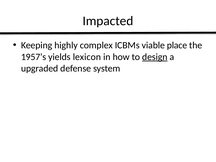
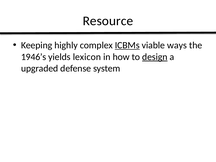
Impacted: Impacted -> Resource (108, 21)
ICBMs underline: none -> present (127, 45)
place: place -> ways (177, 45)
1957’s: 1957’s -> 1946’s (34, 57)
